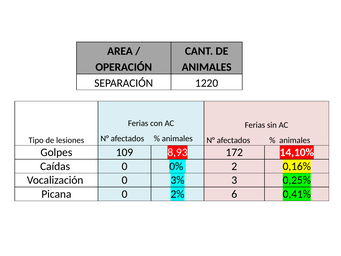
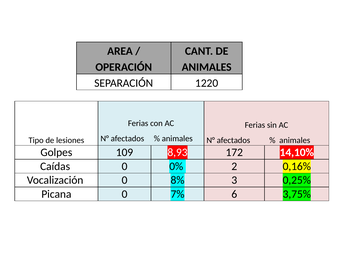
3%: 3% -> 8% (178, 180)
2%: 2% -> 7% (178, 194)
0,41%: 0,41% -> 3,75% (297, 194)
